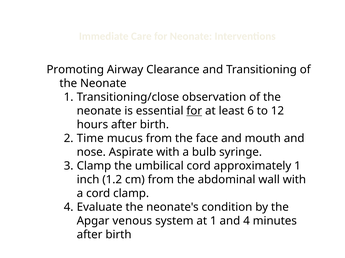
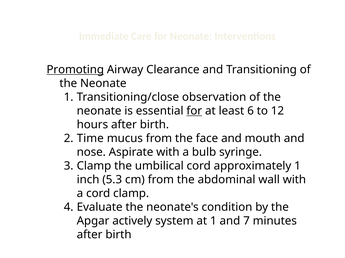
Promoting underline: none -> present (75, 70)
1.2: 1.2 -> 5.3 (112, 180)
venous: venous -> actively (132, 222)
and 4: 4 -> 7 (247, 222)
